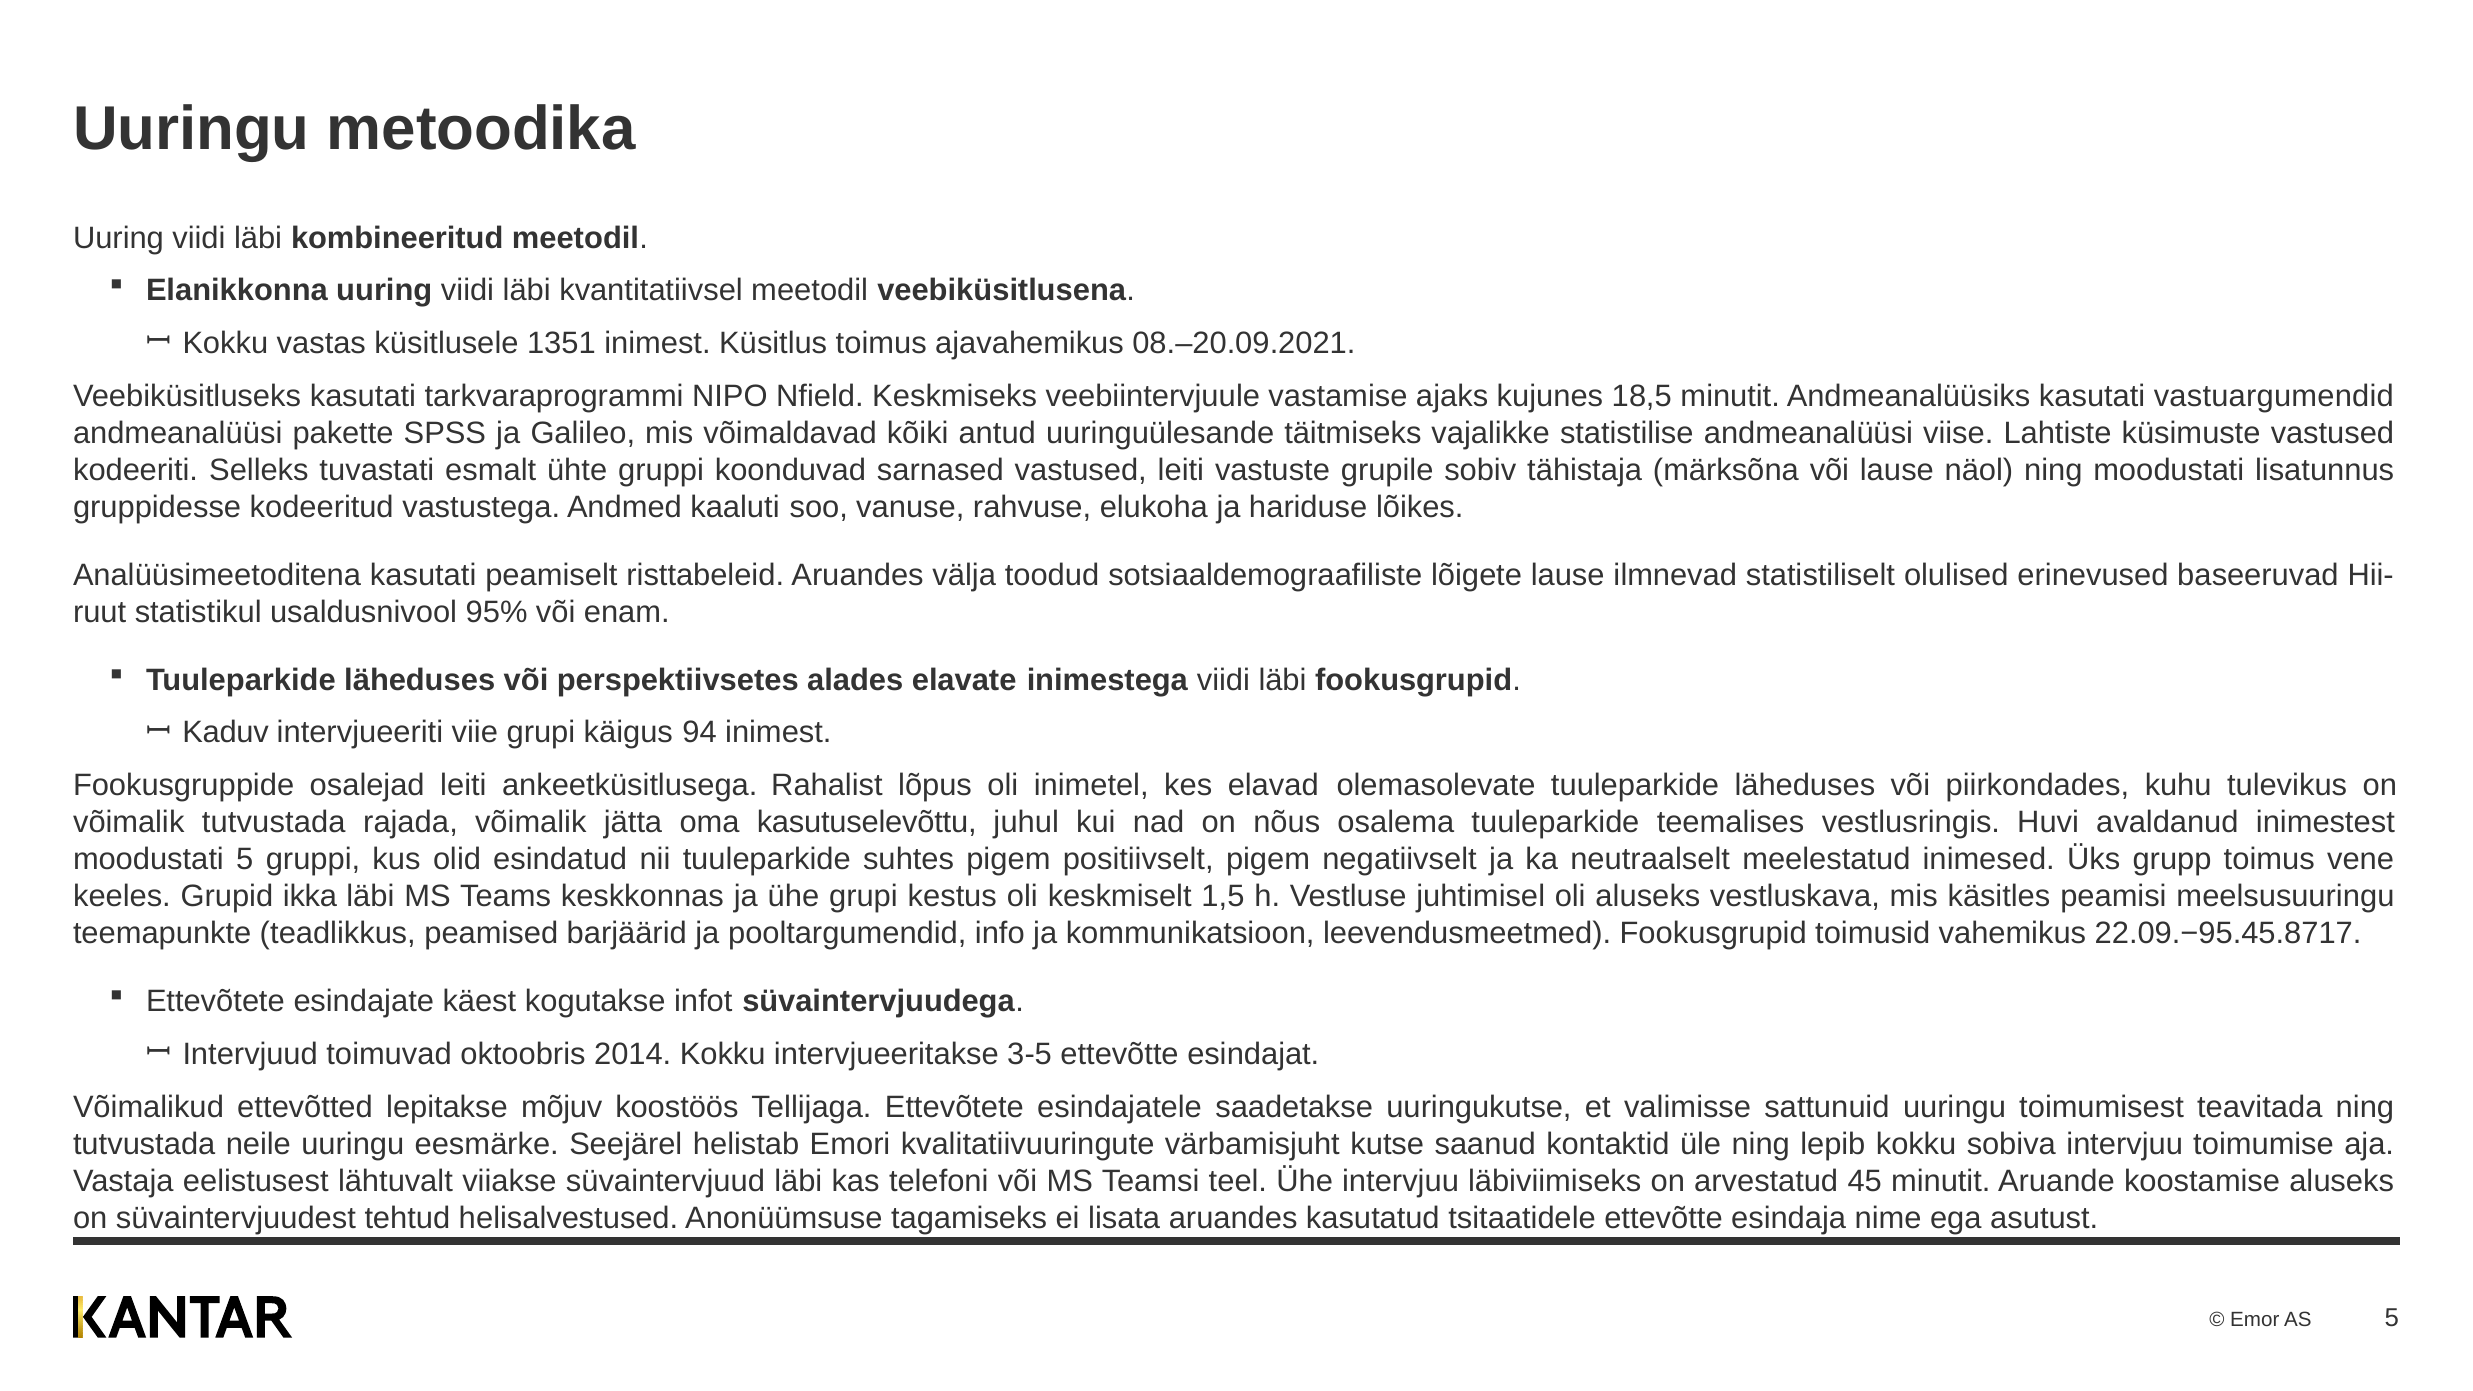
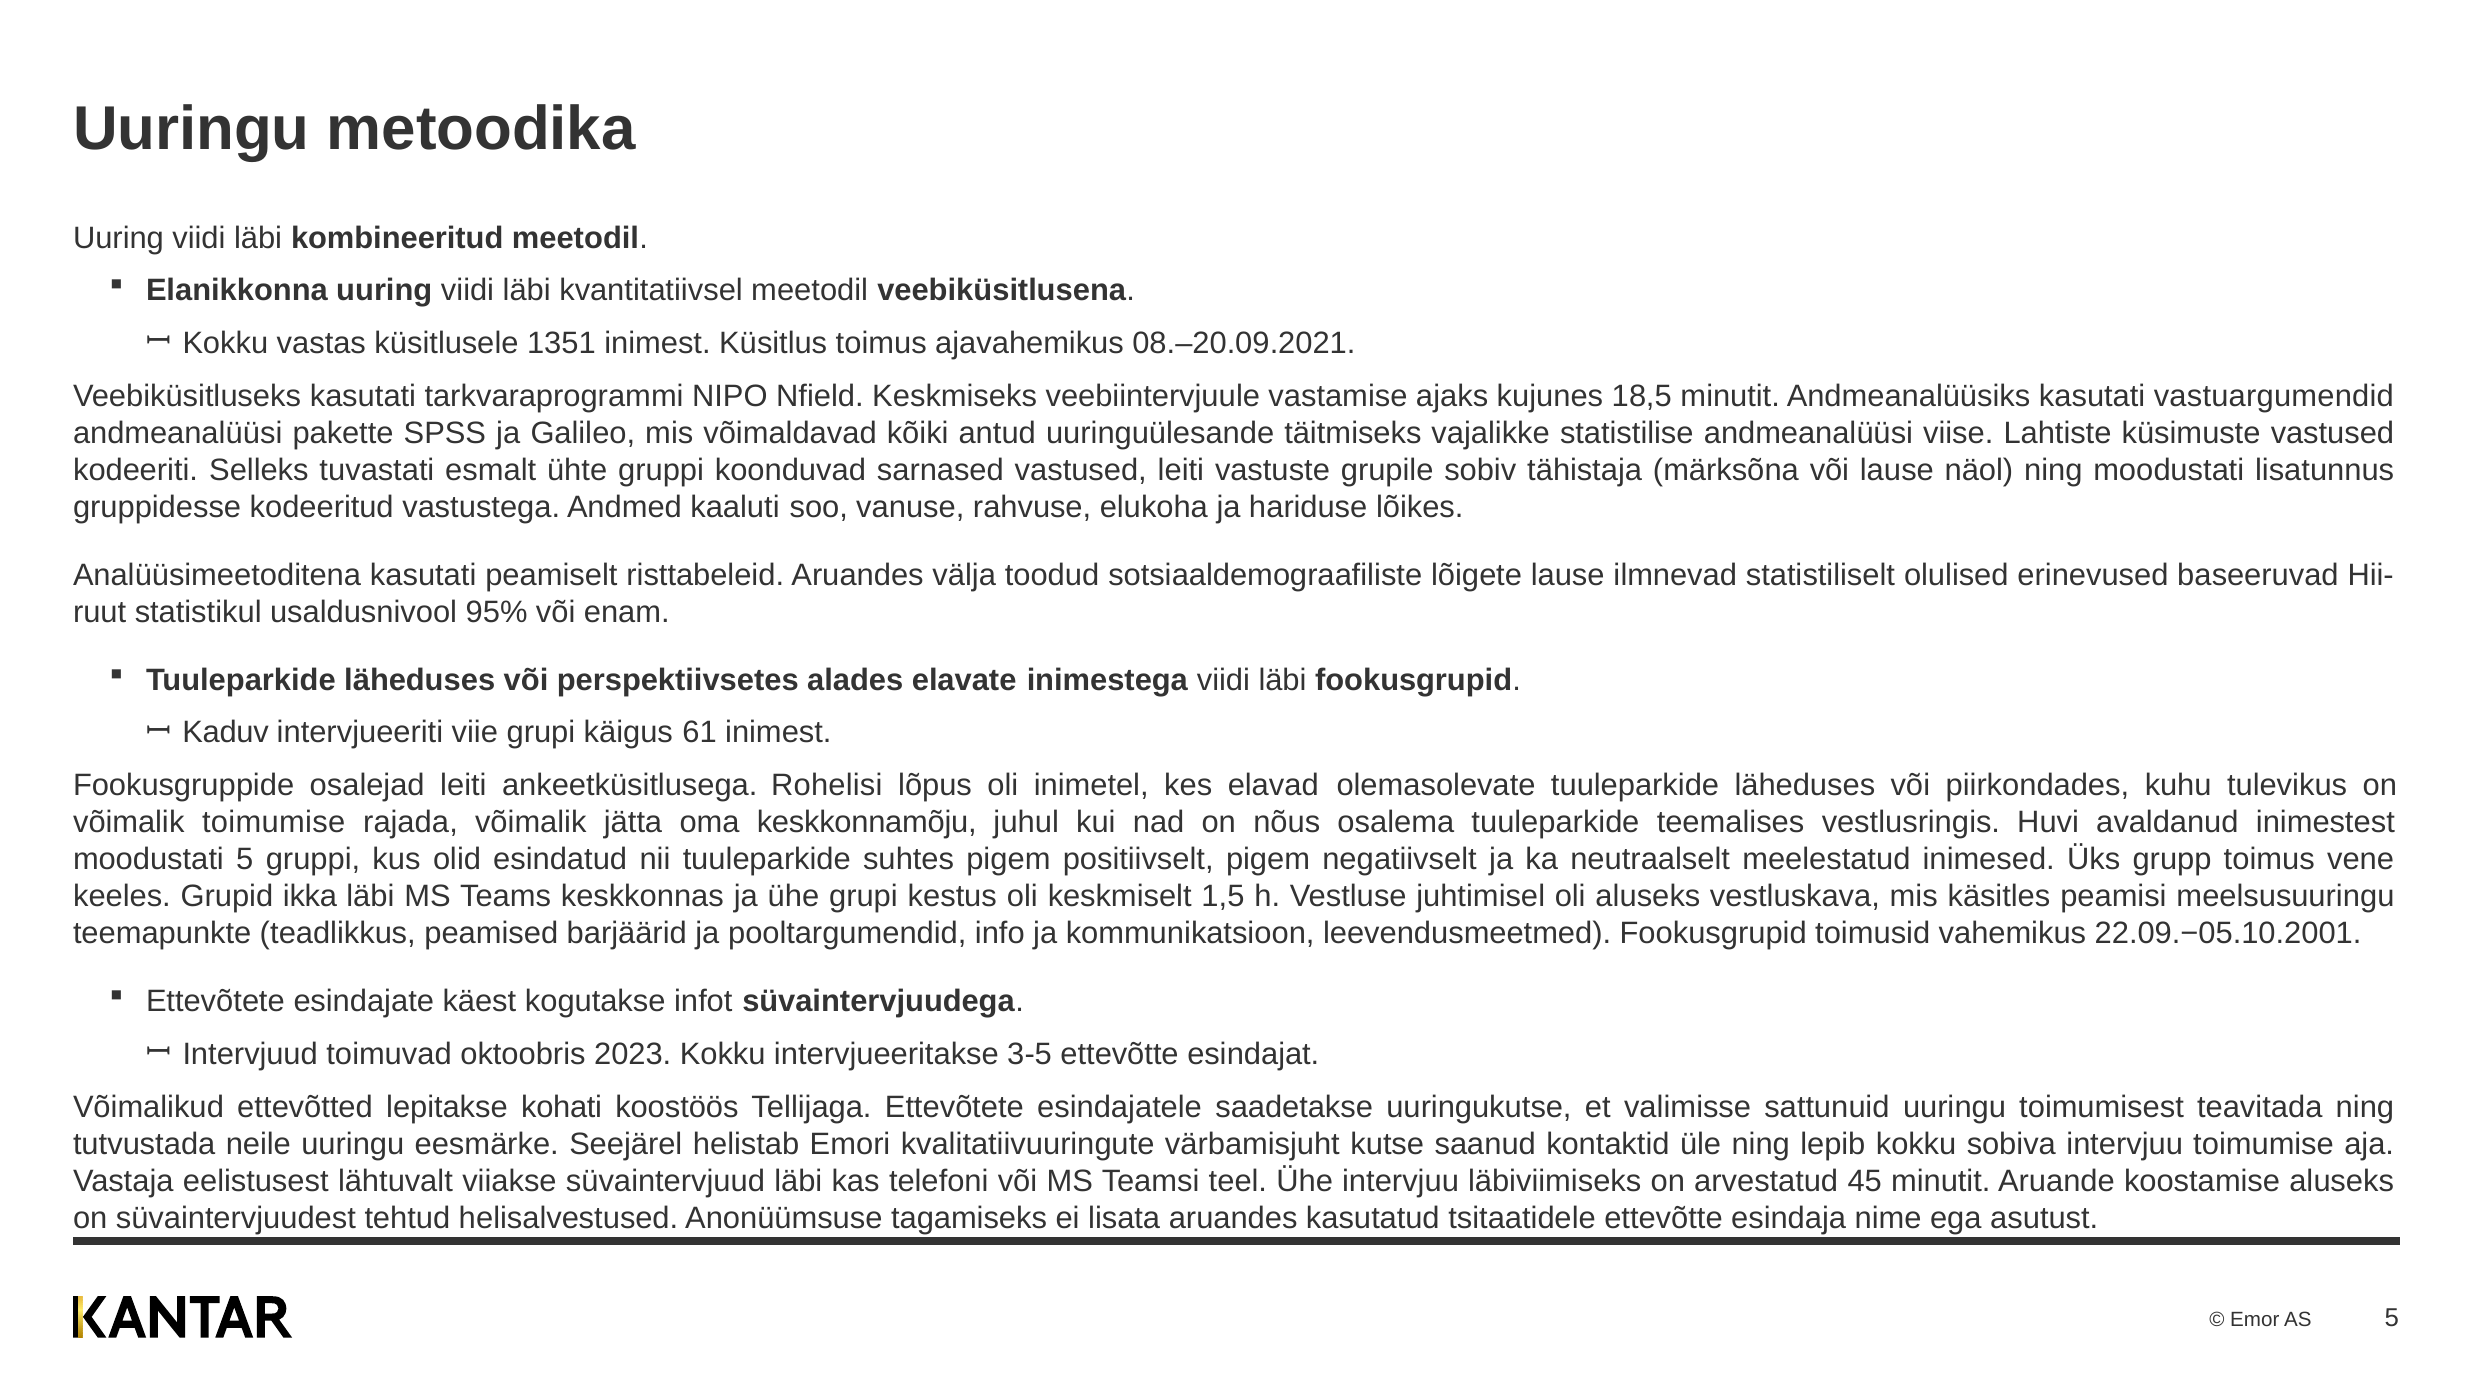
94: 94 -> 61 (700, 733)
Rahalist: Rahalist -> Rohelisi (827, 785)
võimalik tutvustada: tutvustada -> toimumise (274, 822)
kasutuselevõttu: kasutuselevõttu -> keskkonnamõju (867, 822)
22.09.−95.45.8717: 22.09.−95.45.8717 -> 22.09.−05.10.2001 (2228, 934)
2014: 2014 -> 2023 (633, 1054)
mõjuv: mõjuv -> kohati (562, 1107)
